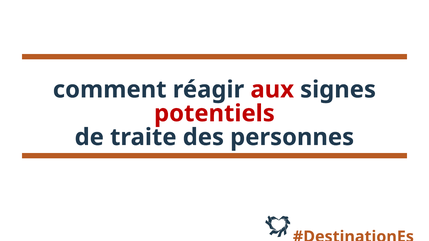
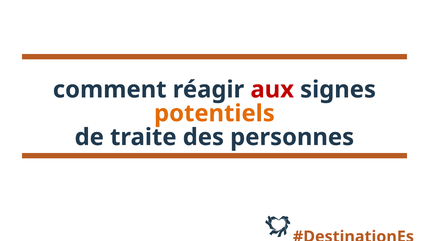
potentiels colour: red -> orange (214, 114)
